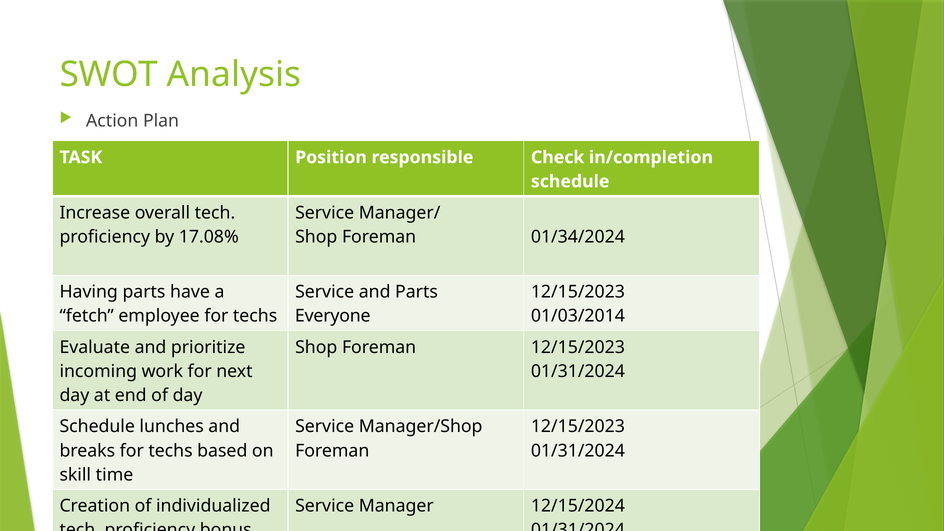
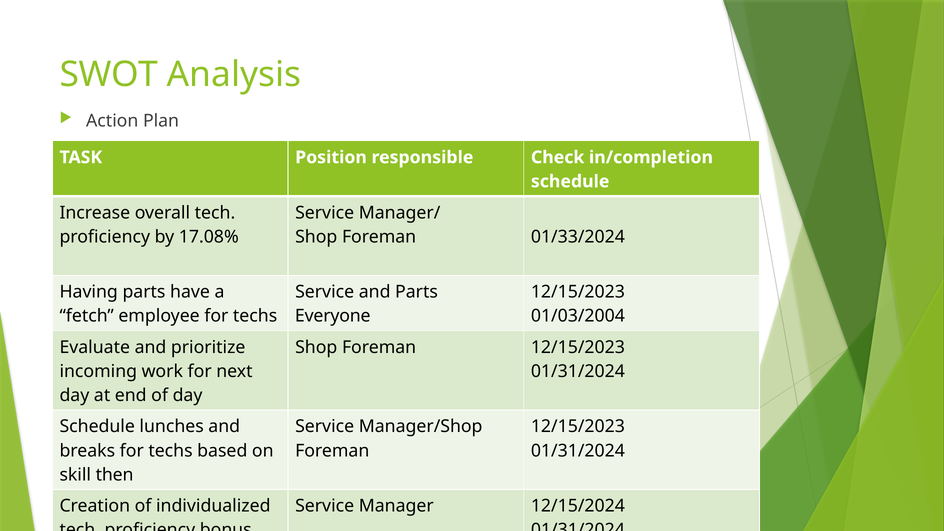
01/34/2024: 01/34/2024 -> 01/33/2024 (578, 237)
01/03/2014: 01/03/2014 -> 01/03/2004 (578, 316)
time: time -> then (115, 475)
